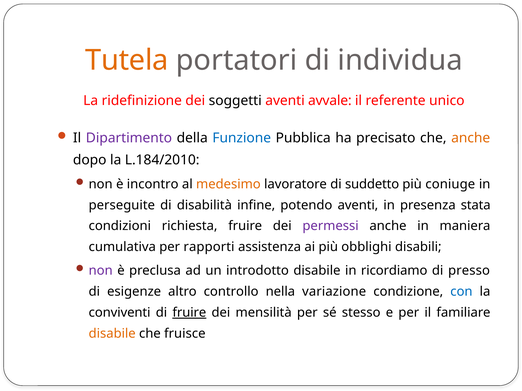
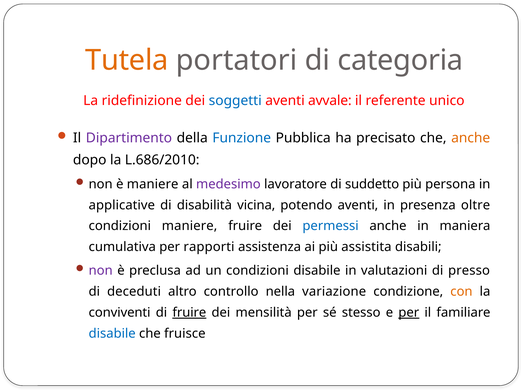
individua: individua -> categoria (400, 60)
soggetti colour: black -> blue (235, 101)
L.184/2010: L.184/2010 -> L.686/2010 (162, 160)
è incontro: incontro -> maniere (153, 184)
medesimo colour: orange -> purple (228, 184)
coniuge: coniuge -> persona (450, 184)
perseguite: perseguite -> applicative (122, 205)
infine: infine -> vicina (256, 205)
stata: stata -> oltre (476, 205)
condizioni richiesta: richiesta -> maniere (190, 226)
permessi colour: purple -> blue (331, 226)
obblighi: obblighi -> assistita (366, 247)
un introdotto: introdotto -> condizioni (257, 271)
ricordiamo: ricordiamo -> valutazioni (394, 271)
esigenze: esigenze -> deceduti (134, 292)
con colour: blue -> orange (461, 292)
per underline: none -> present (409, 313)
disabile colour: orange -> blue (112, 334)
